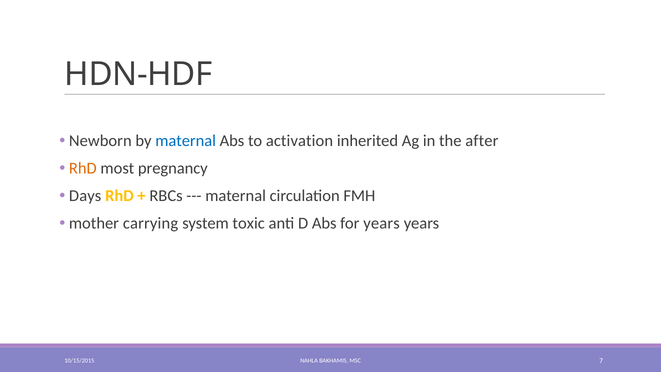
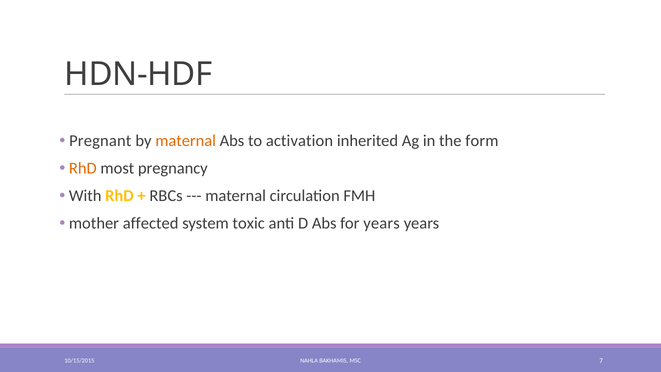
Newborn: Newborn -> Pregnant (100, 141)
maternal colour: blue -> orange (186, 141)
after: after -> form (482, 141)
Days: Days -> With (85, 196)
carrying: carrying -> affected (151, 223)
